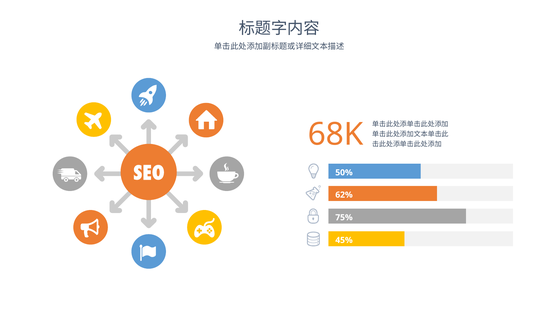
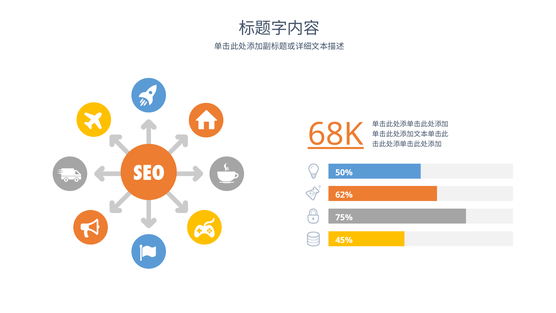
68K underline: none -> present (336, 134)
